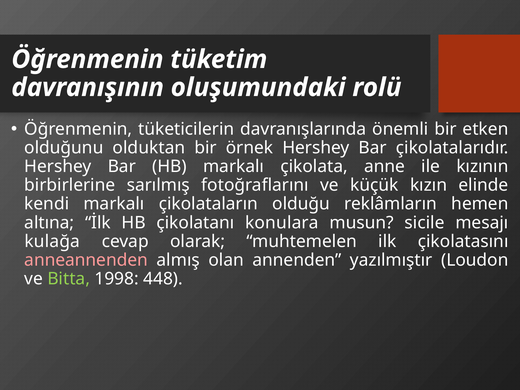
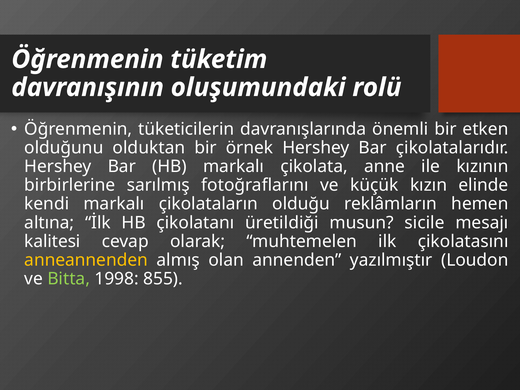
konulara: konulara -> üretildiği (282, 223)
kulağa: kulağa -> kalitesi (52, 241)
anneannenden colour: pink -> yellow (86, 260)
448: 448 -> 855 (163, 279)
